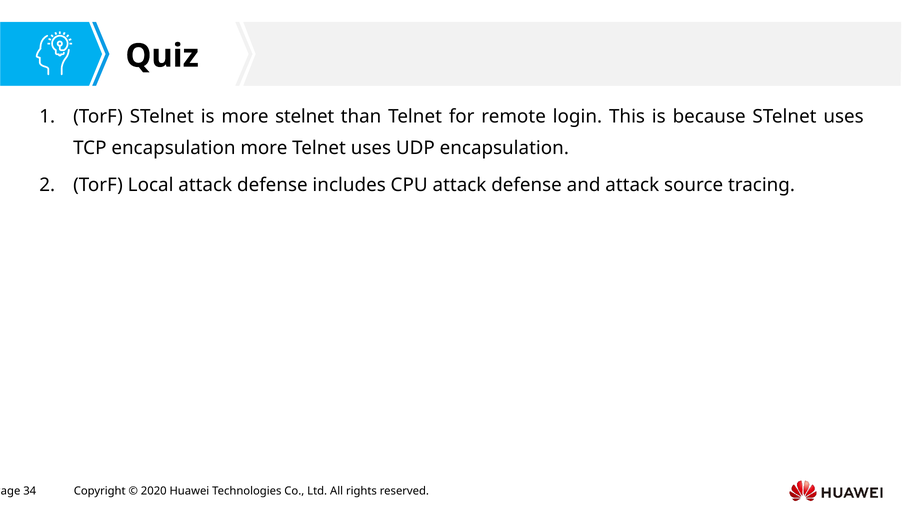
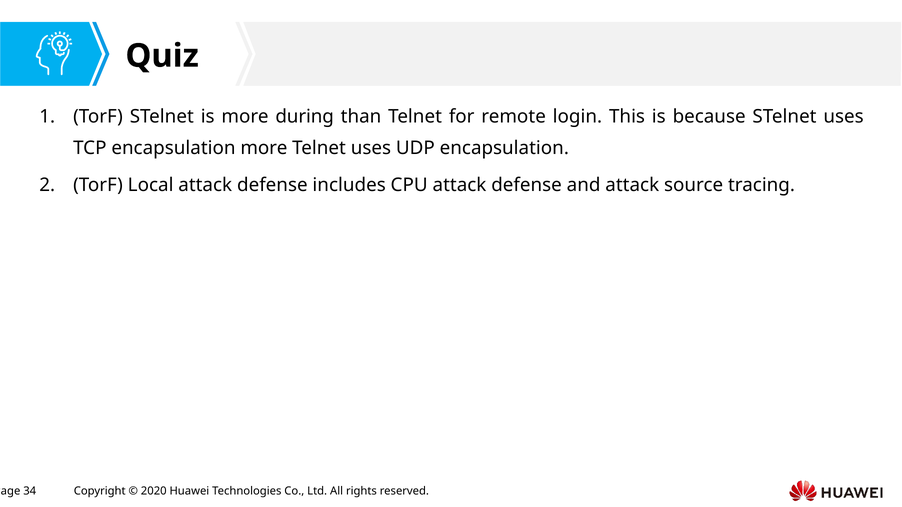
more stelnet: stelnet -> during (305, 116)
